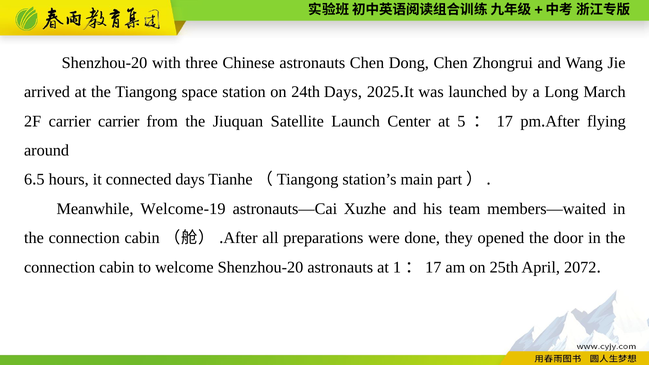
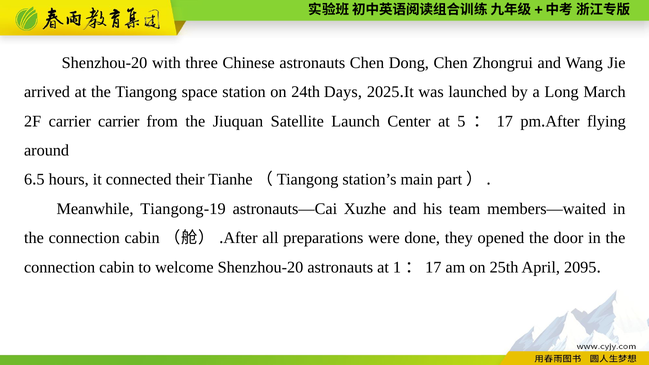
connected days: days -> their (190, 180)
Welcome-19: Welcome-19 -> Tiangong-19 (183, 209)
2072: 2072 -> 2095 (580, 267)
